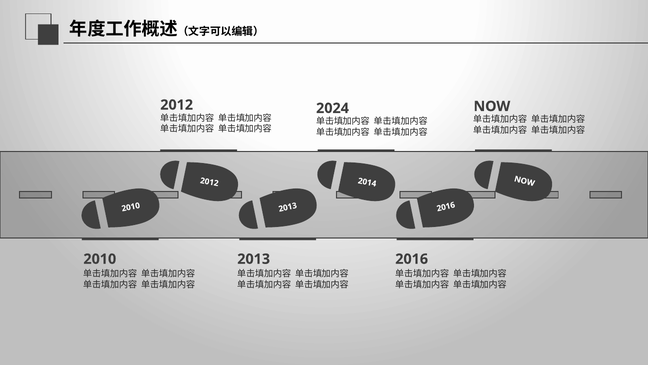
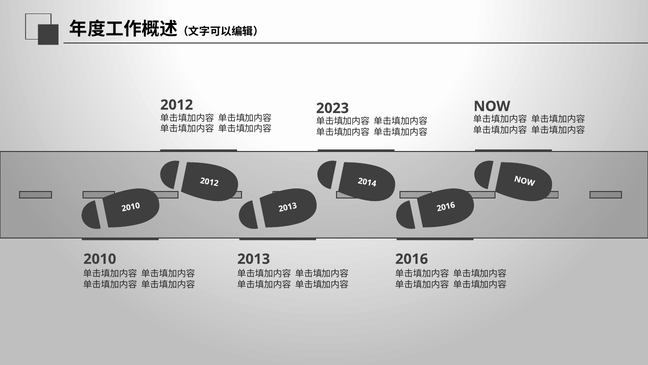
2024: 2024 -> 2023 (333, 108)
